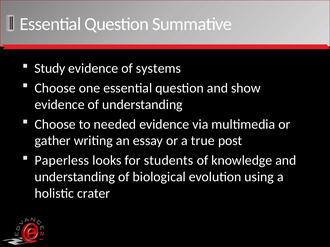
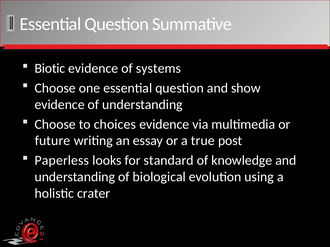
Study: Study -> Biotic (50, 69)
needed: needed -> choices (115, 125)
gather: gather -> future (53, 141)
students: students -> standard (169, 161)
